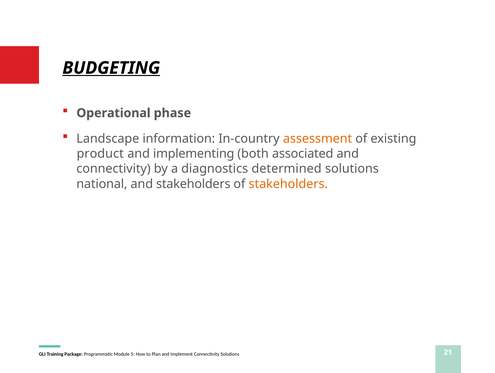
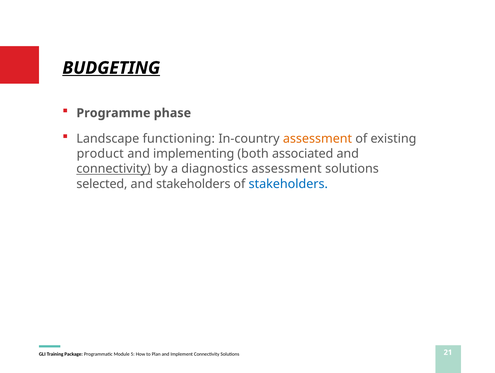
Operational: Operational -> Programme (113, 113)
information: information -> functioning (179, 139)
connectivity underline: none -> present (114, 169)
diagnostics determined: determined -> assessment (287, 169)
national: national -> selected (102, 184)
stakeholders colour: orange -> blue (288, 184)
